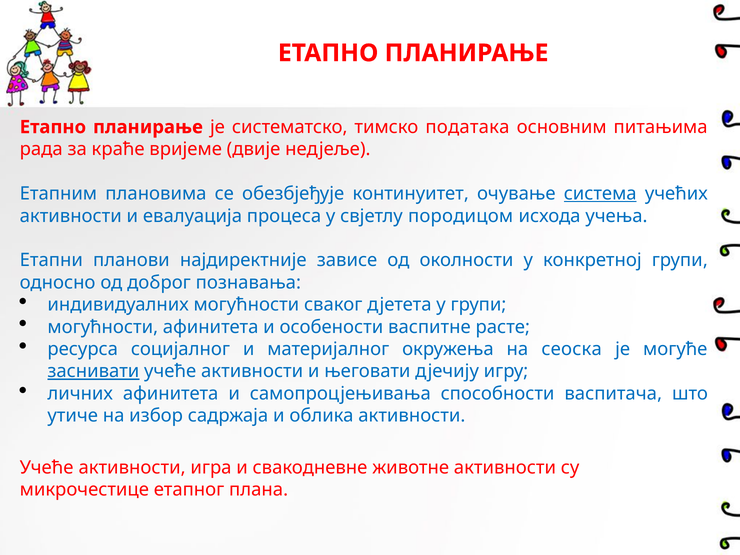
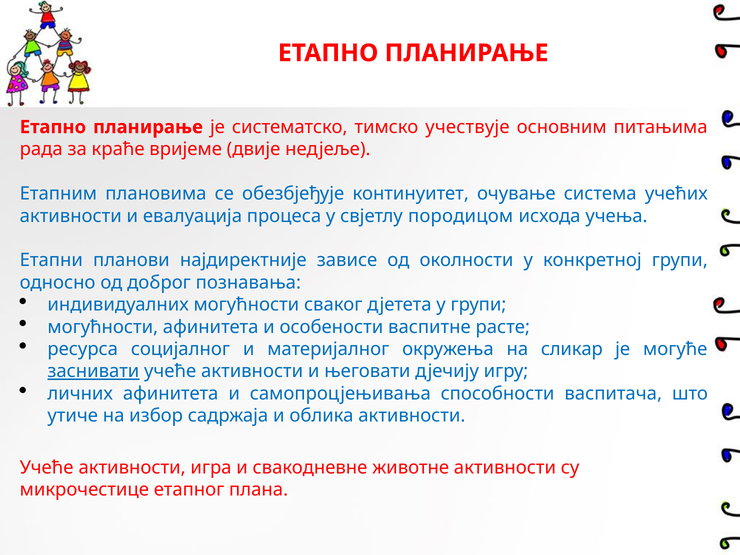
података: података -> учествује (467, 127)
система underline: present -> none (600, 194)
сеоска: сеоска -> сликар (572, 349)
